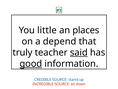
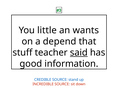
places: places -> wants (86, 30)
truly: truly -> stuff (23, 52)
good underline: present -> none (31, 63)
